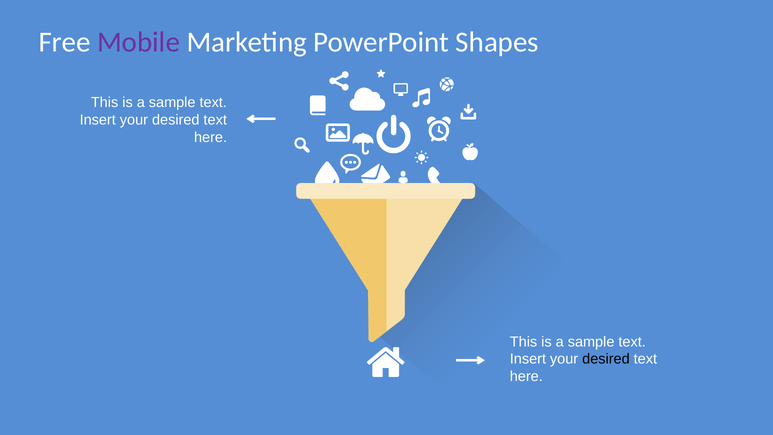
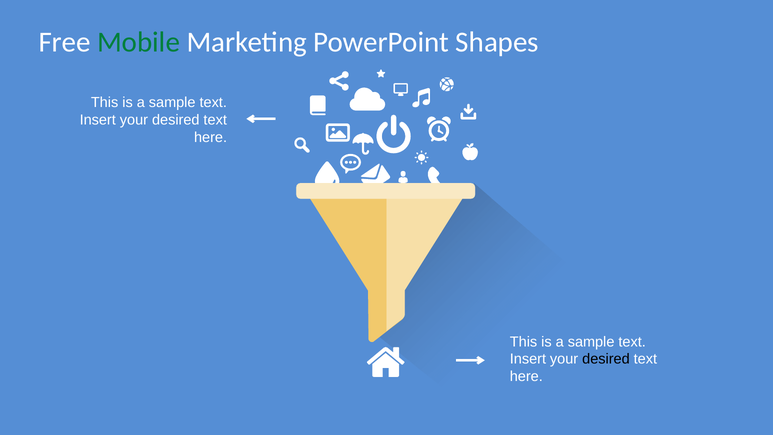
Mobile colour: purple -> green (139, 42)
